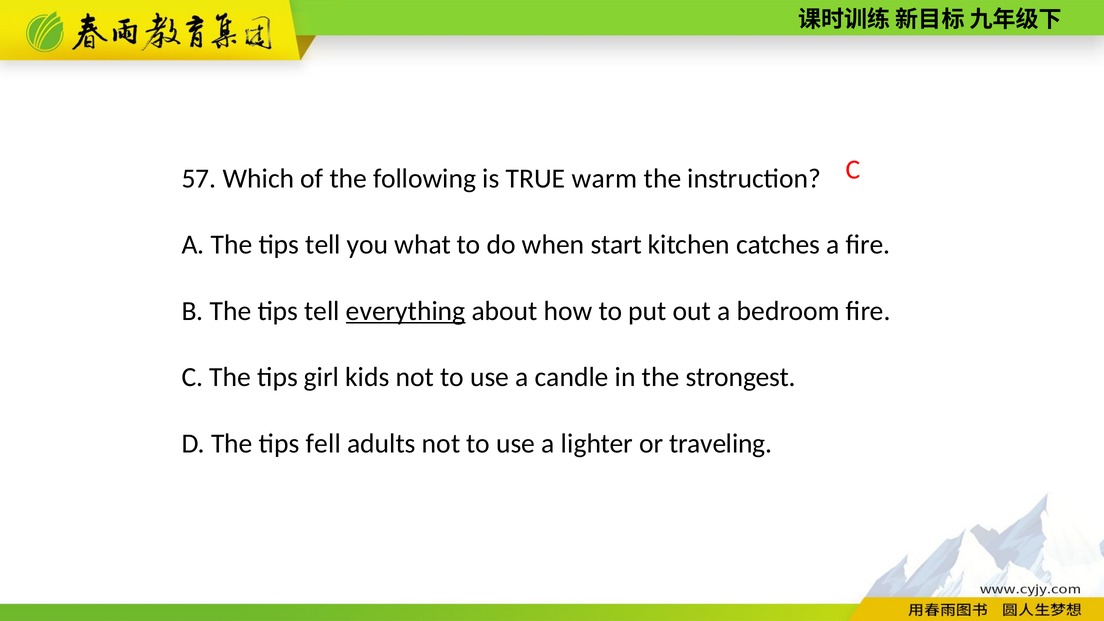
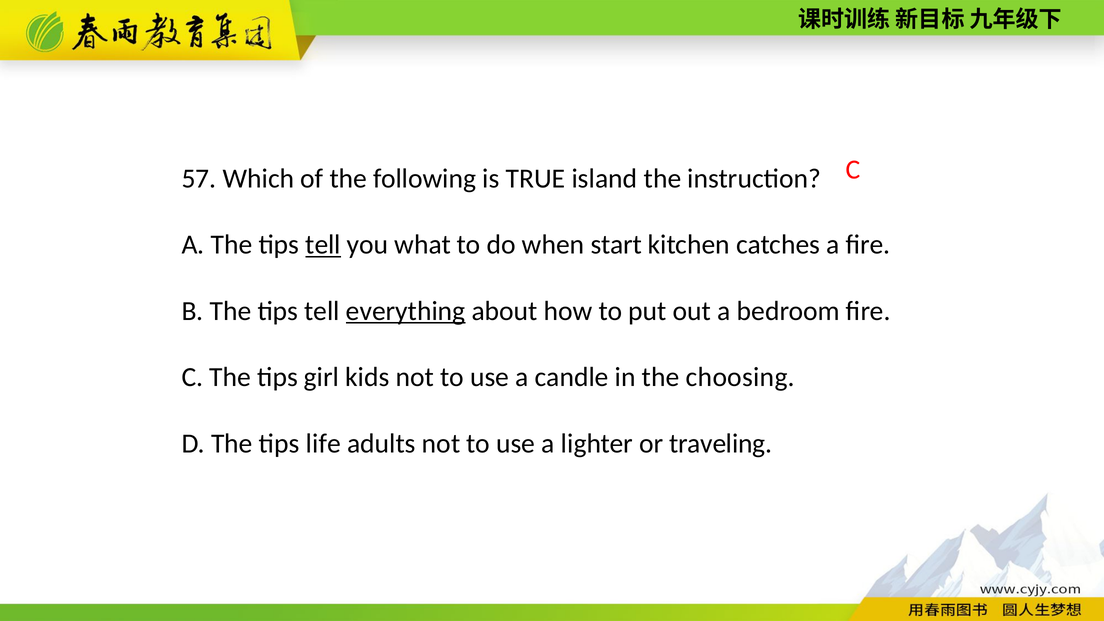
warm: warm -> island (605, 179)
tell underline: none -> present (323, 245)
strongest: strongest -> choosing (740, 377)
fell: fell -> life (323, 443)
